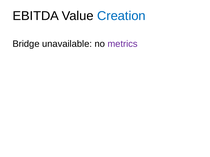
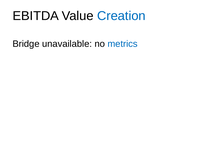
metrics colour: purple -> blue (123, 44)
